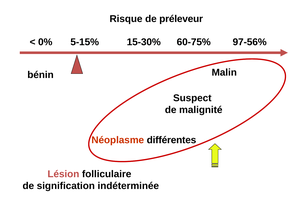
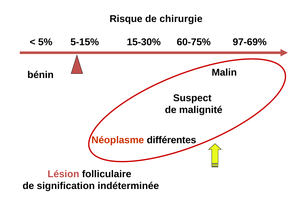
préleveur: préleveur -> chirurgie (181, 19)
0%: 0% -> 5% (45, 42)
97-56%: 97-56% -> 97-69% (250, 42)
